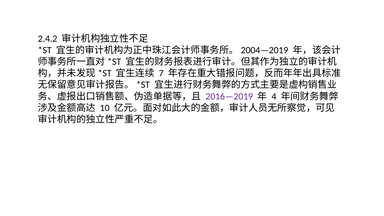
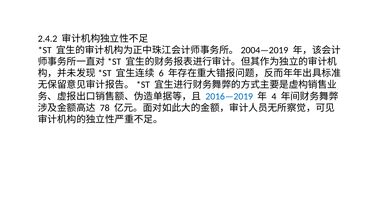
7: 7 -> 6 (161, 73)
2016—2019 colour: purple -> blue (229, 96)
10: 10 -> 78 (105, 108)
